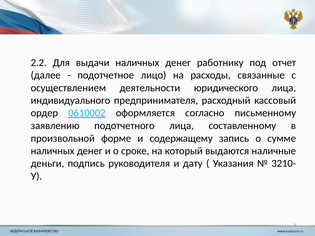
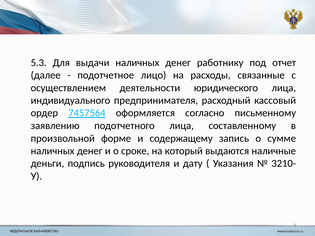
2.2: 2.2 -> 5.3 (39, 63)
0610002: 0610002 -> 7457564 (87, 113)
